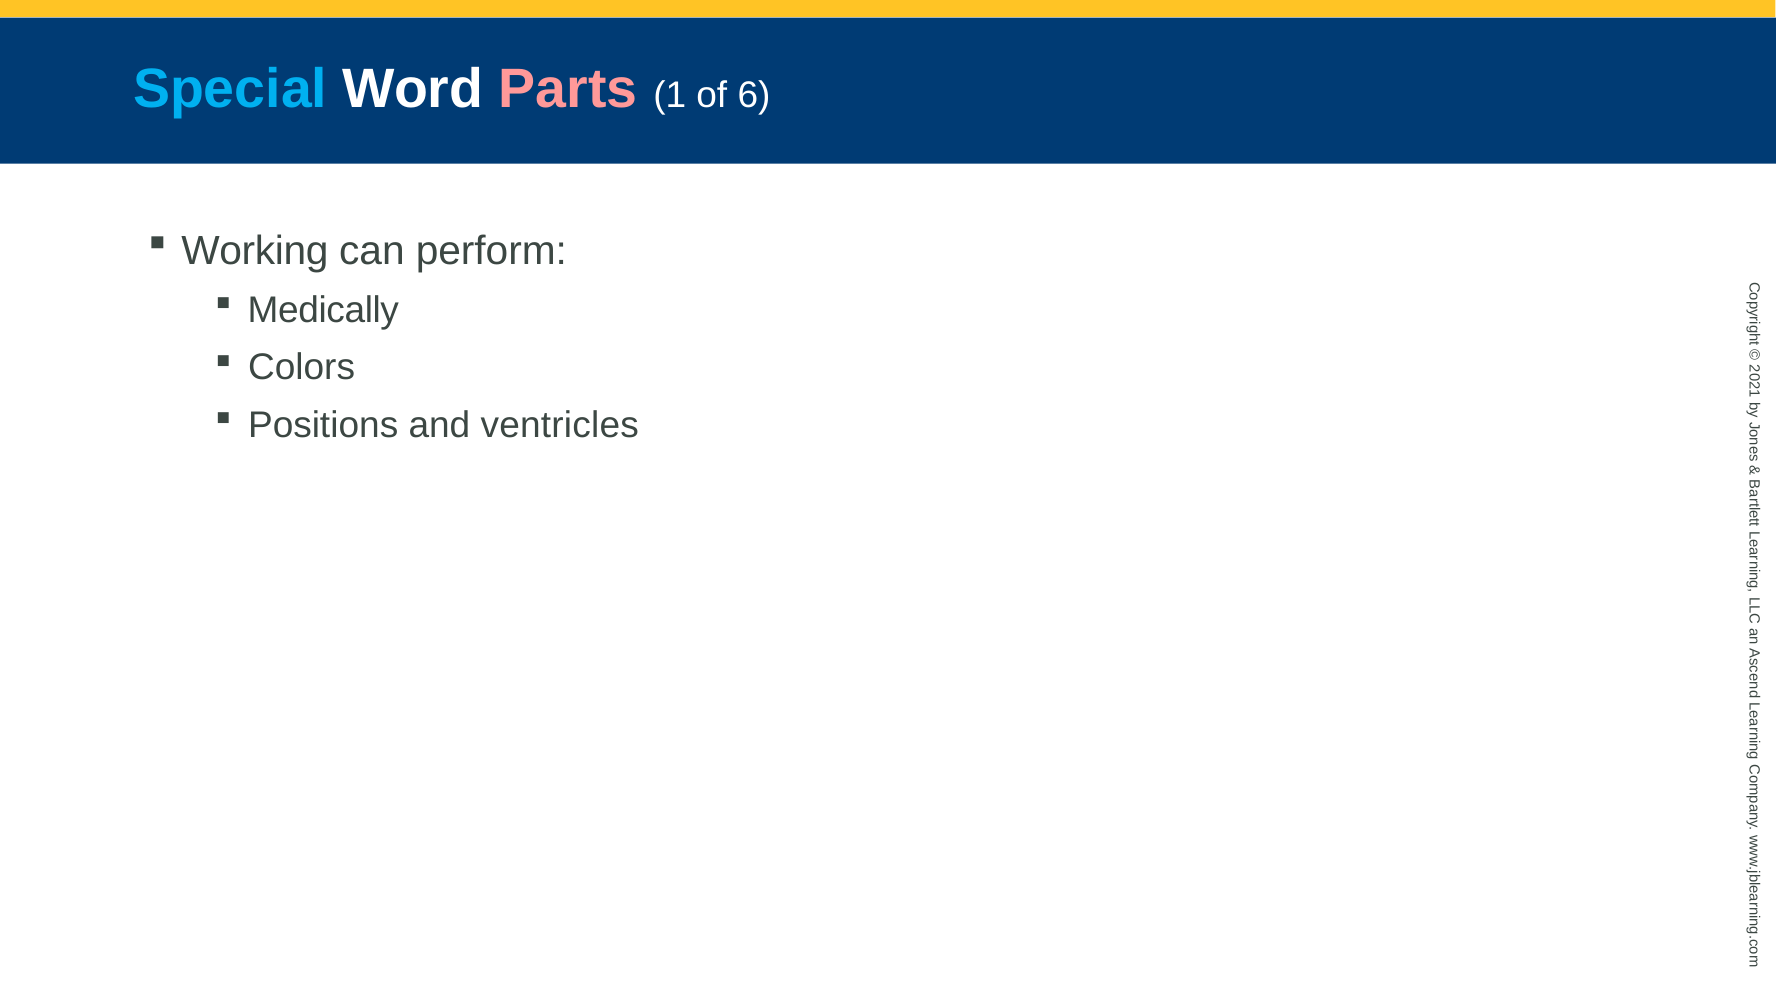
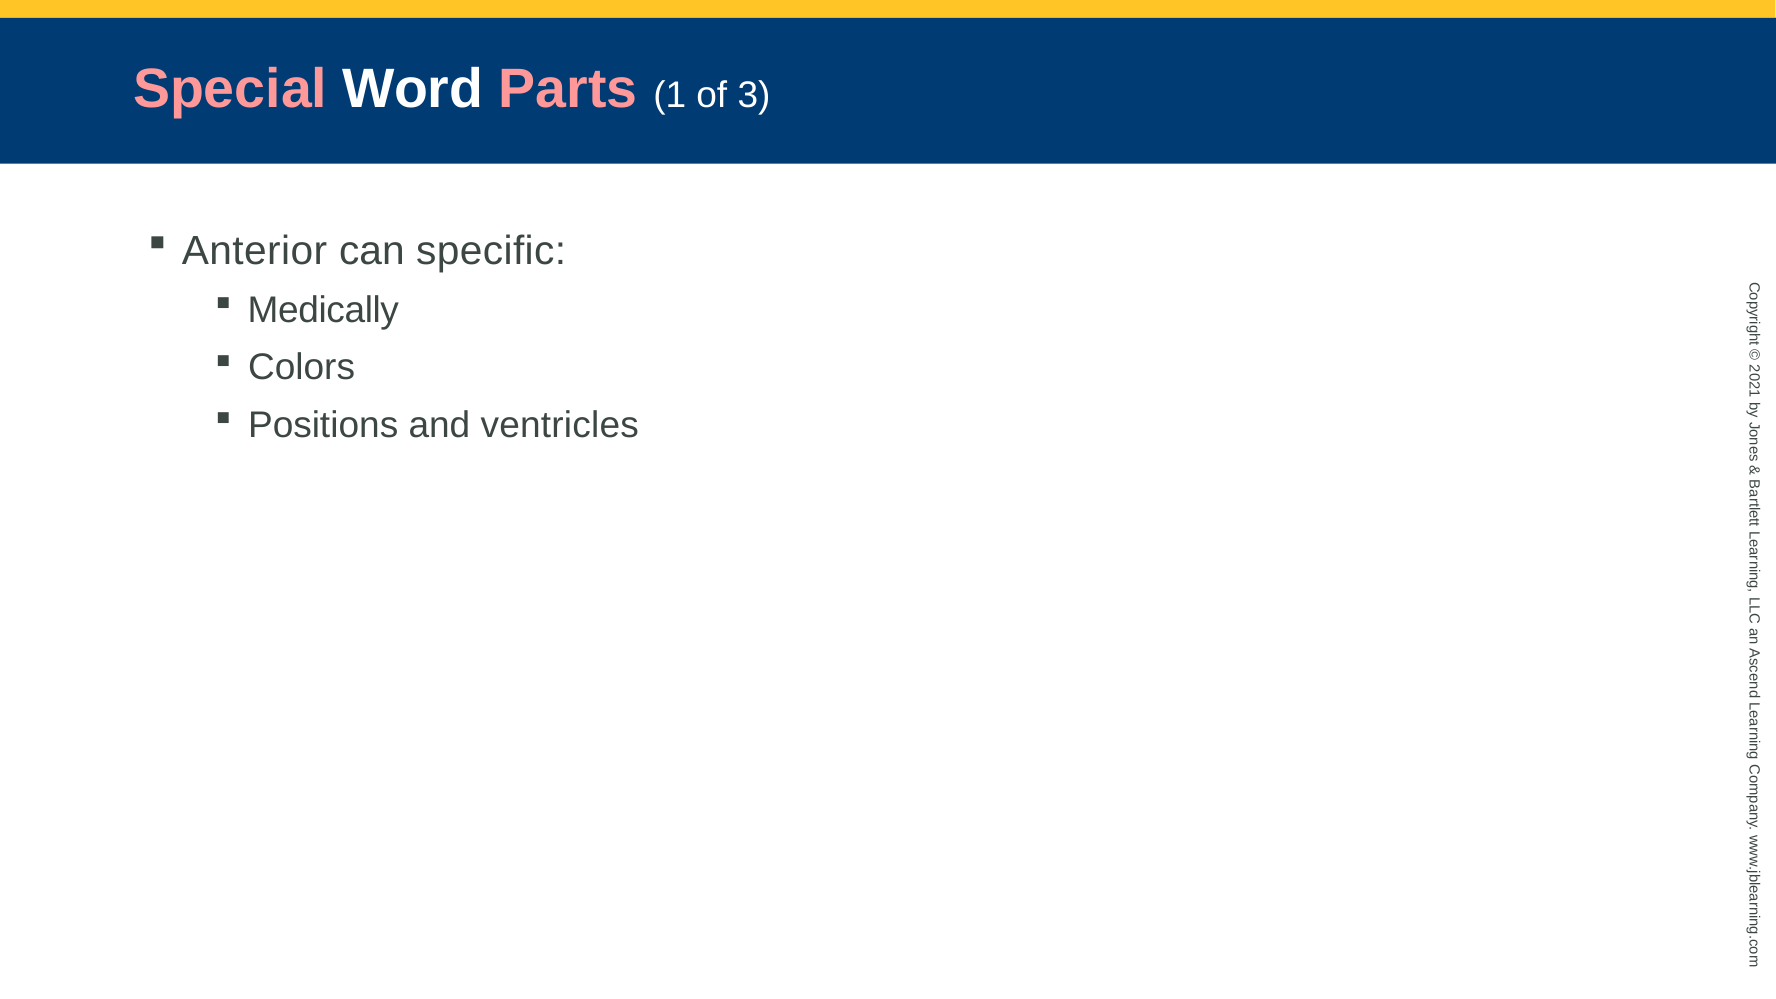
Special colour: light blue -> pink (230, 89)
6: 6 -> 3 (754, 95)
Working: Working -> Anterior (255, 251)
perform: perform -> specific (491, 251)
